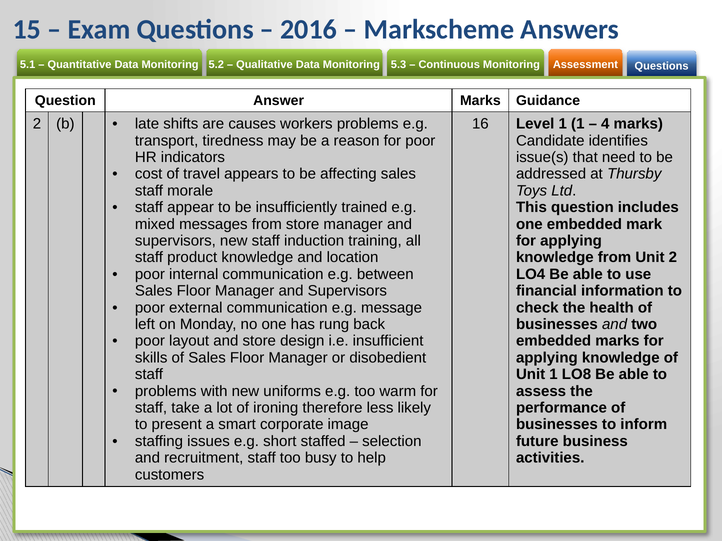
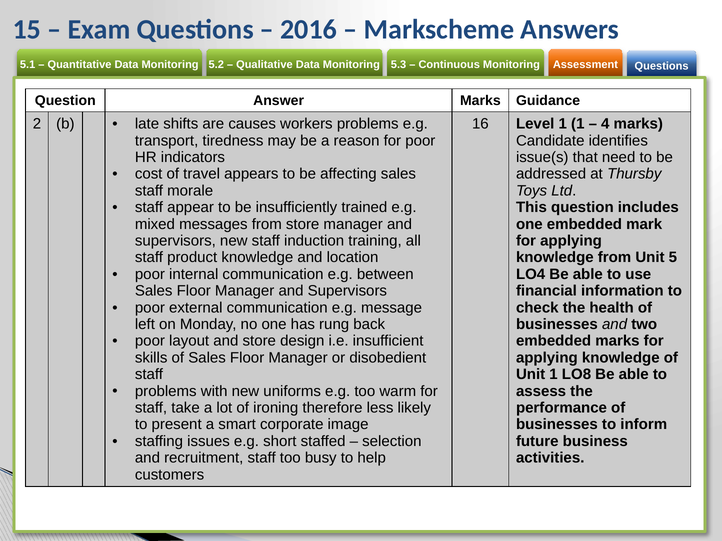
Unit 2: 2 -> 5 (673, 258)
